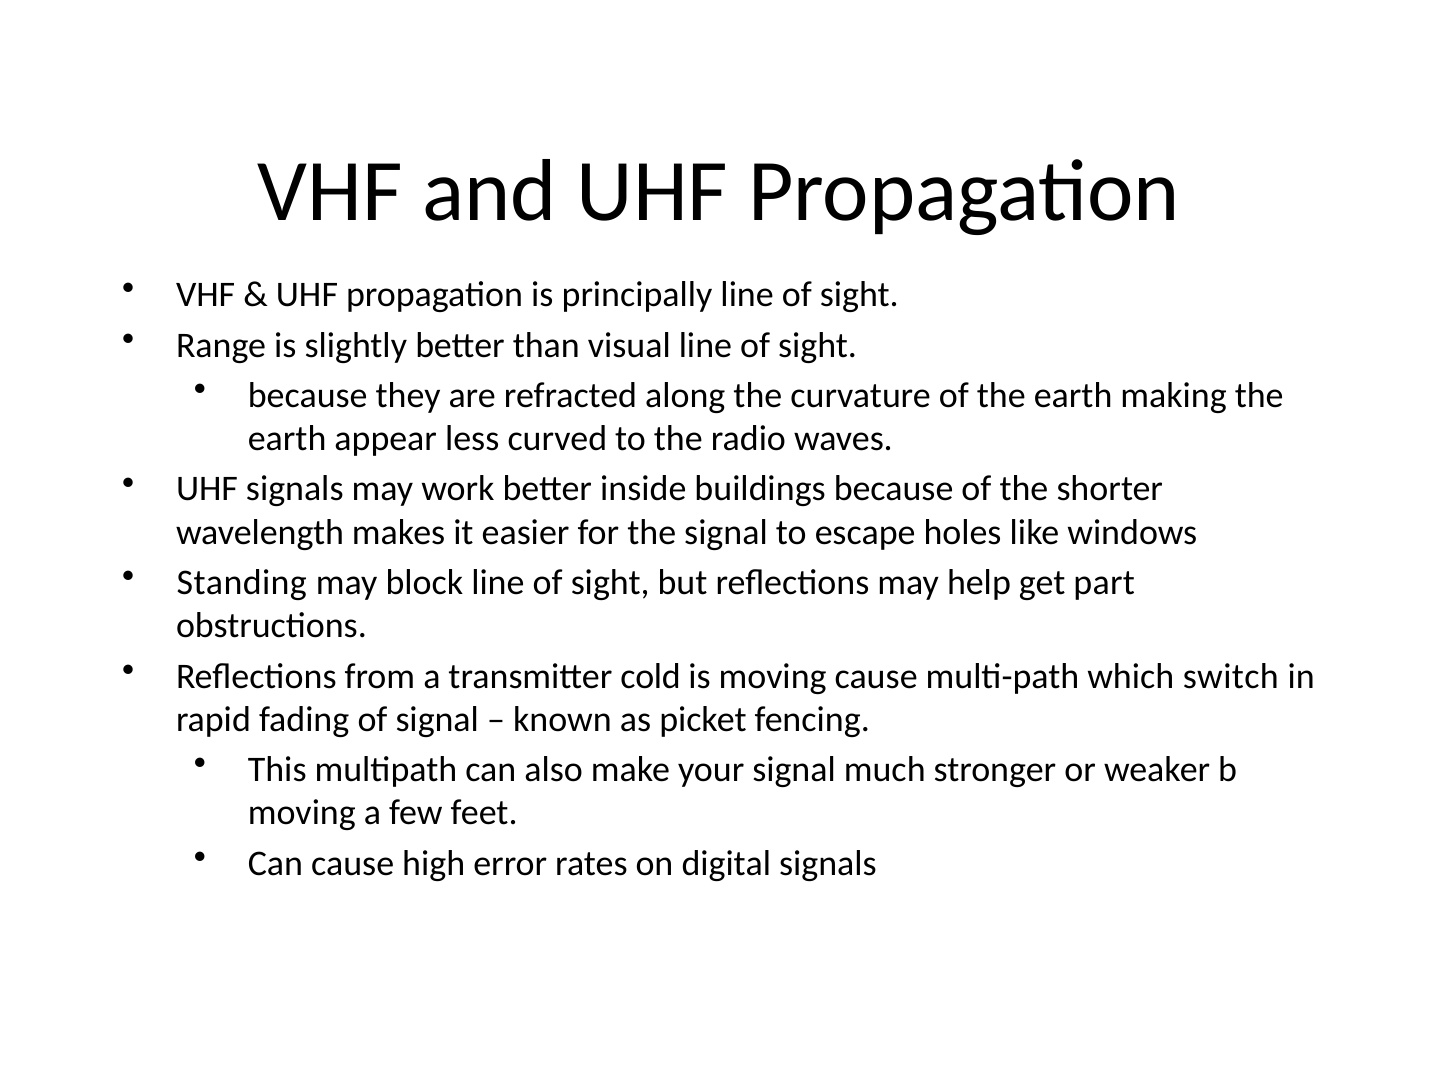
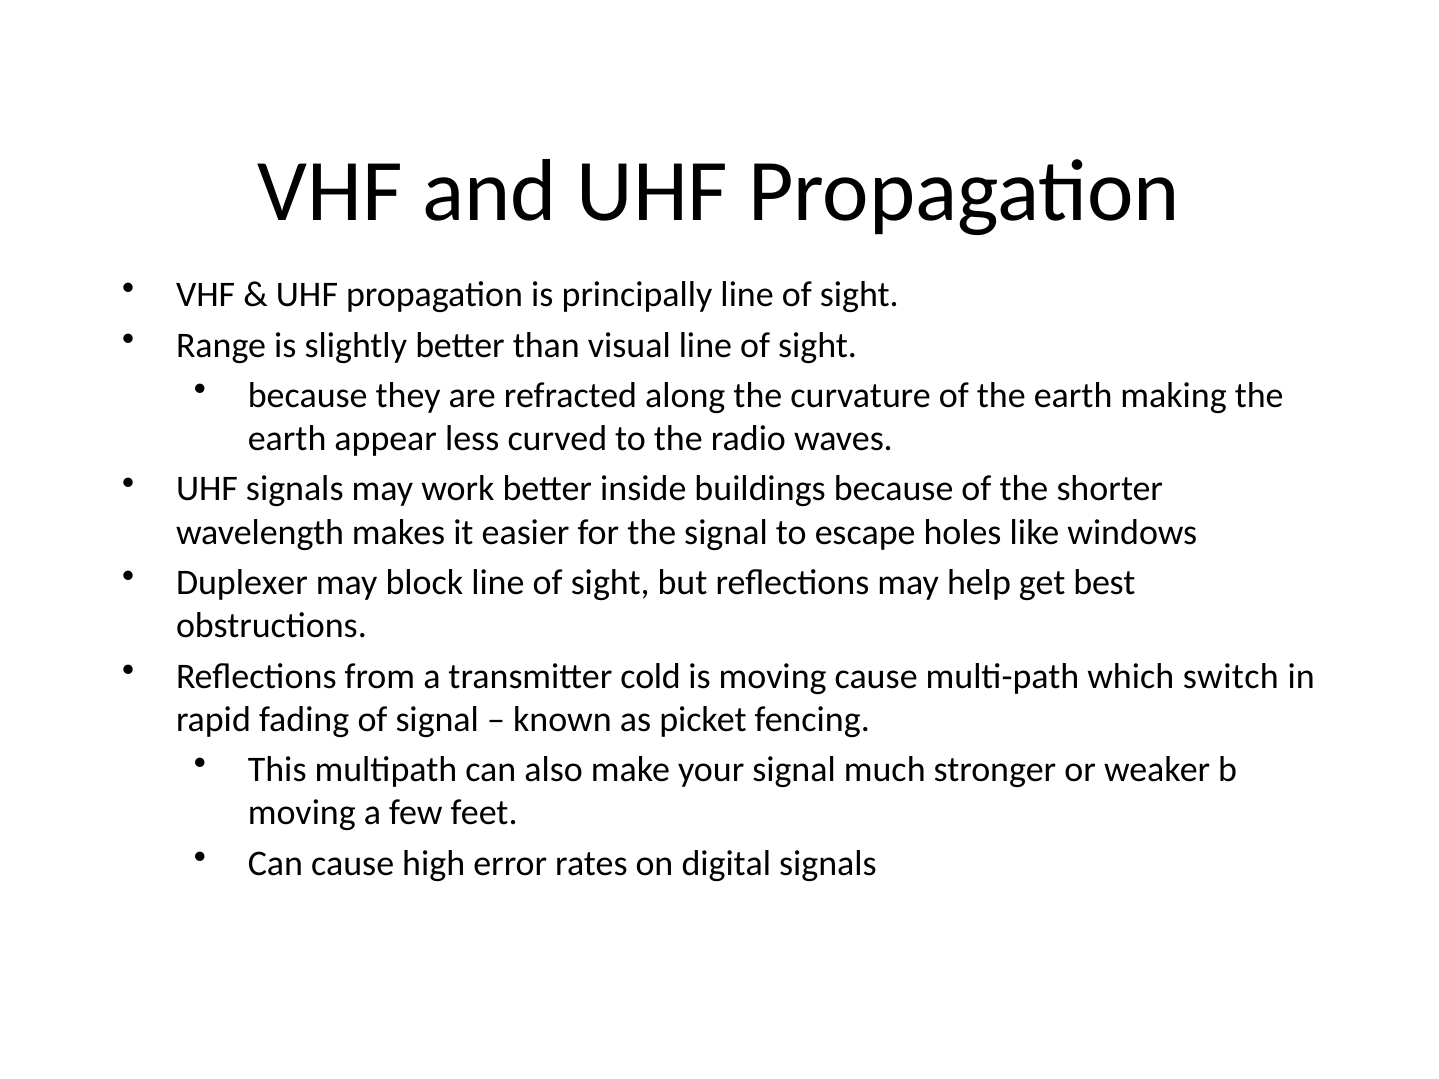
Standing: Standing -> Duplexer (242, 583)
part: part -> best (1104, 583)
